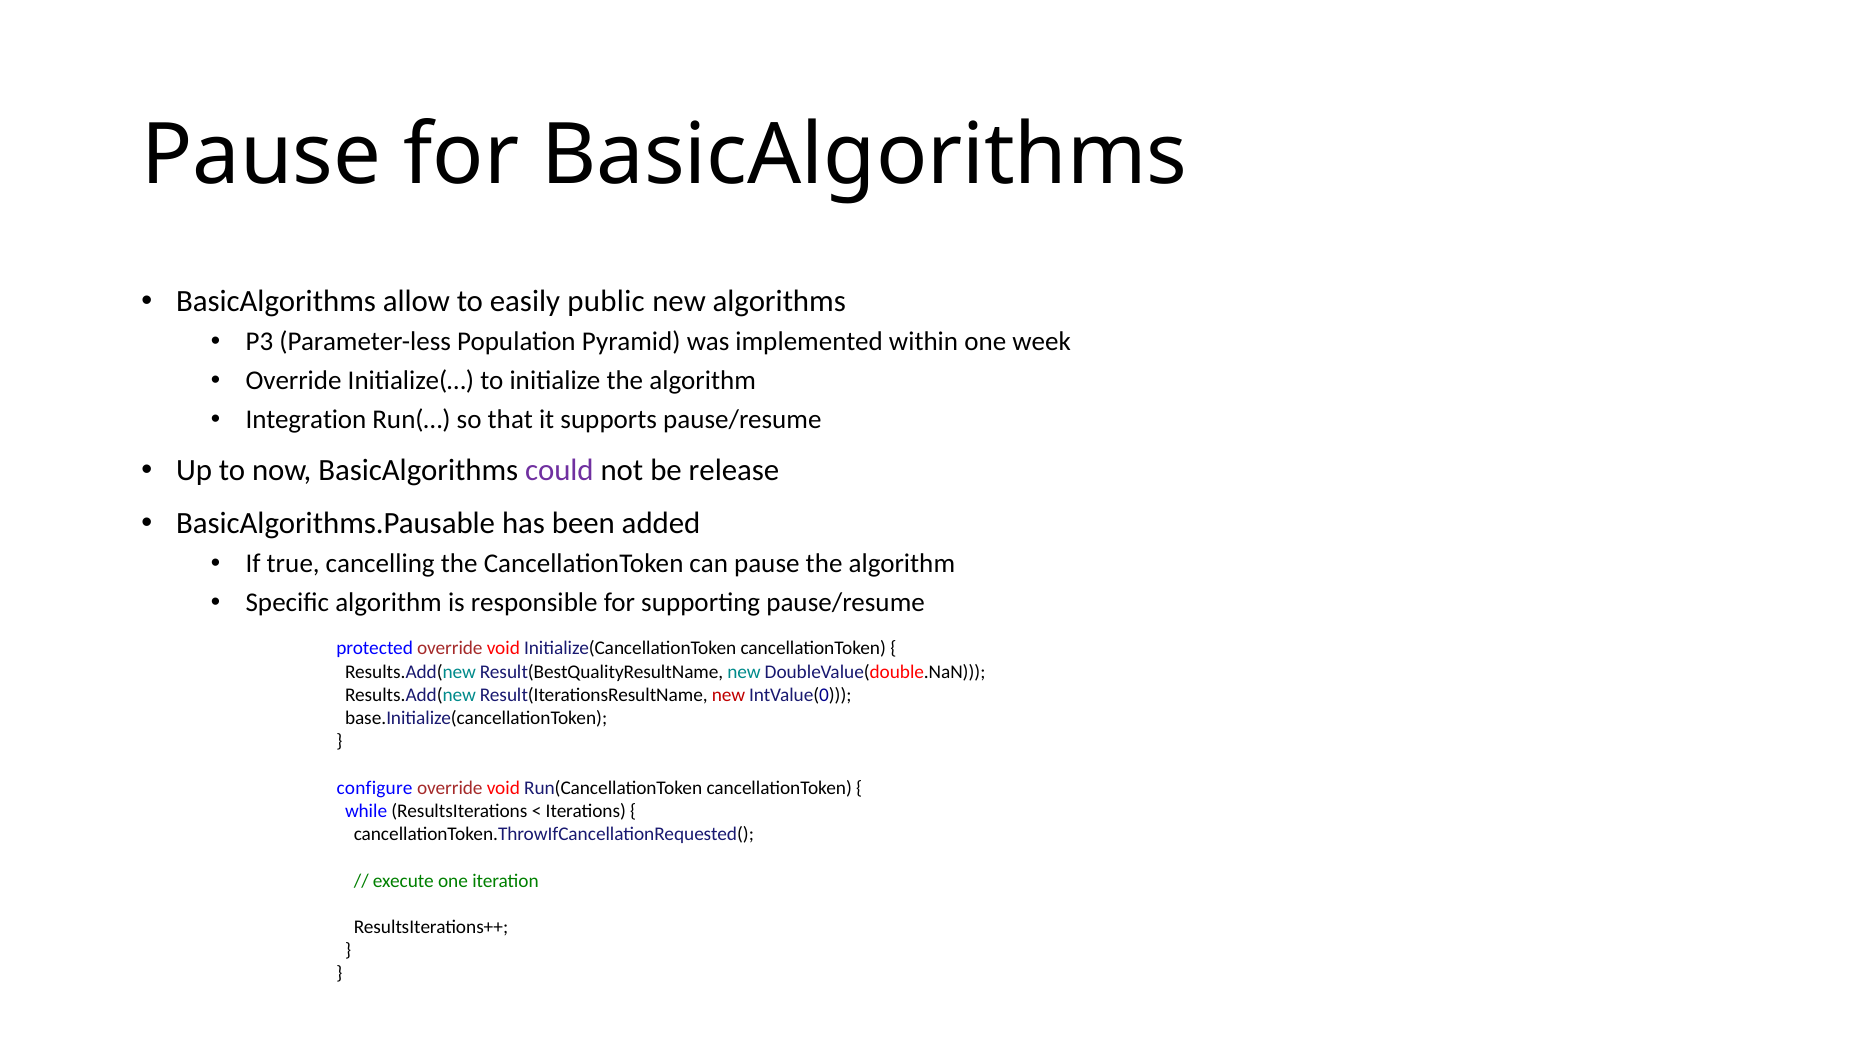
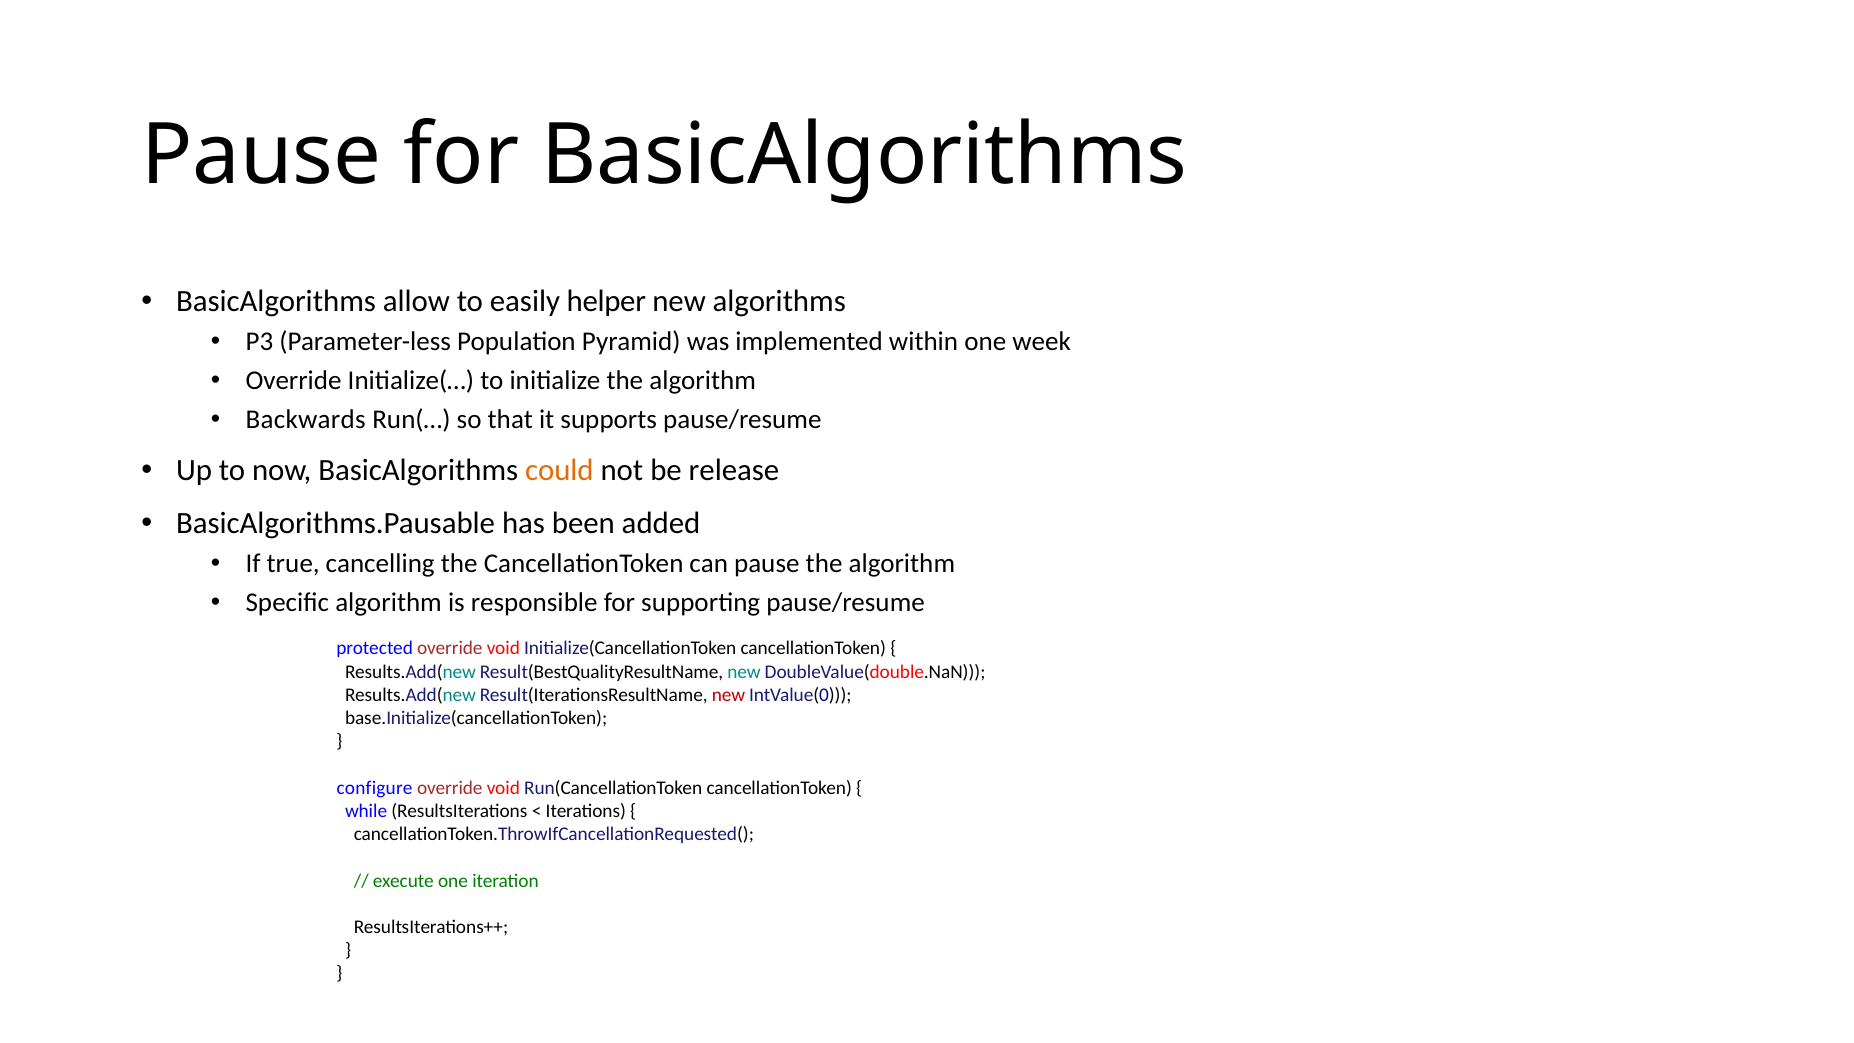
public: public -> helper (606, 301)
Integration: Integration -> Backwards (306, 420)
could colour: purple -> orange (559, 470)
